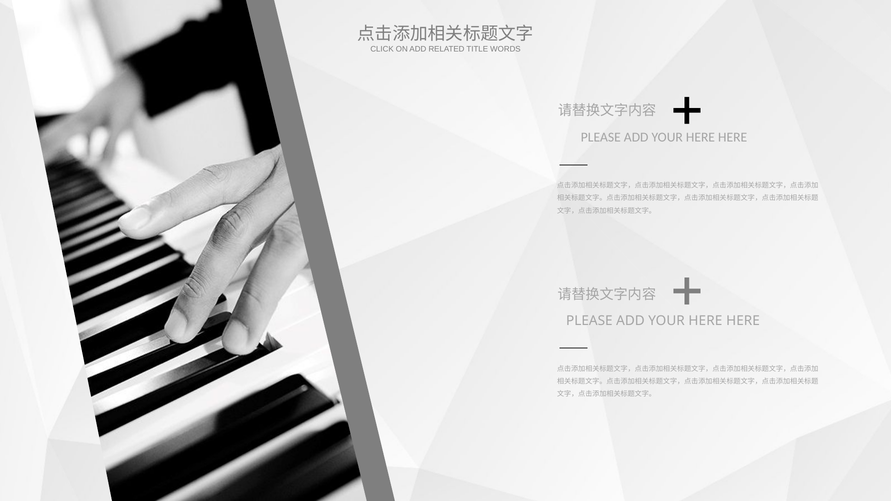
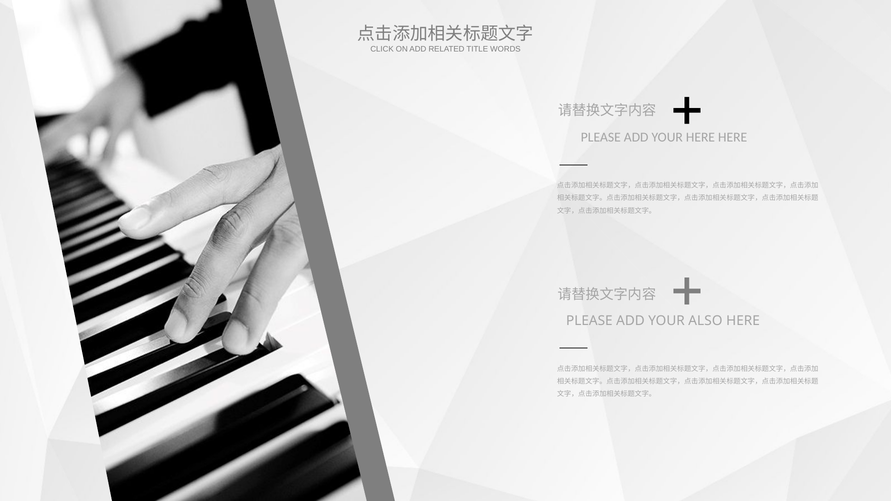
HERE: HERE -> ALSO (705, 321)
